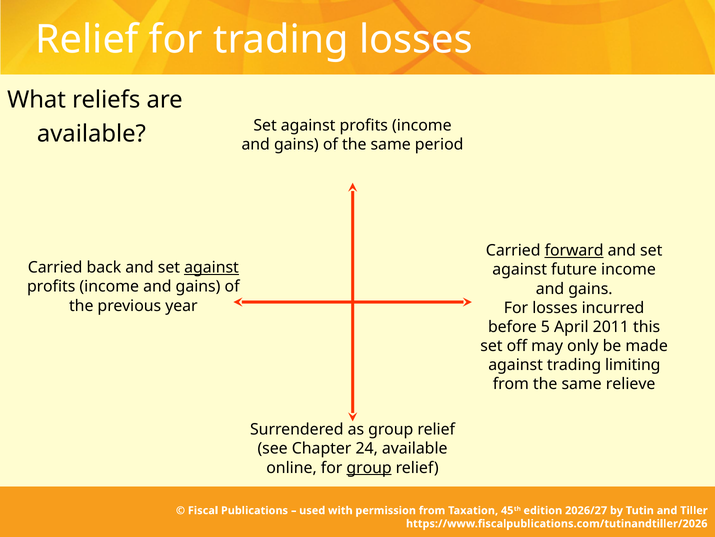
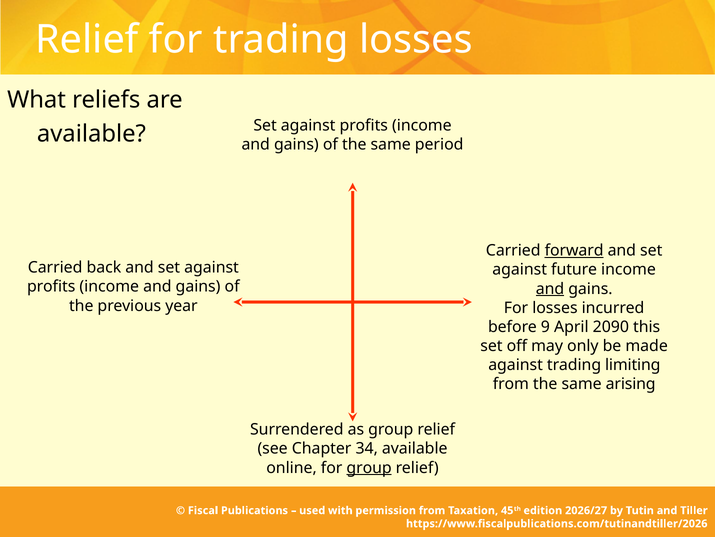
against underline: present -> none (212, 267)
and underline: none -> present (550, 288)
5: 5 -> 9 (545, 326)
2011: 2011 -> 2090 (611, 326)
relieve: relieve -> arising (631, 384)
24: 24 -> 34 (367, 448)
